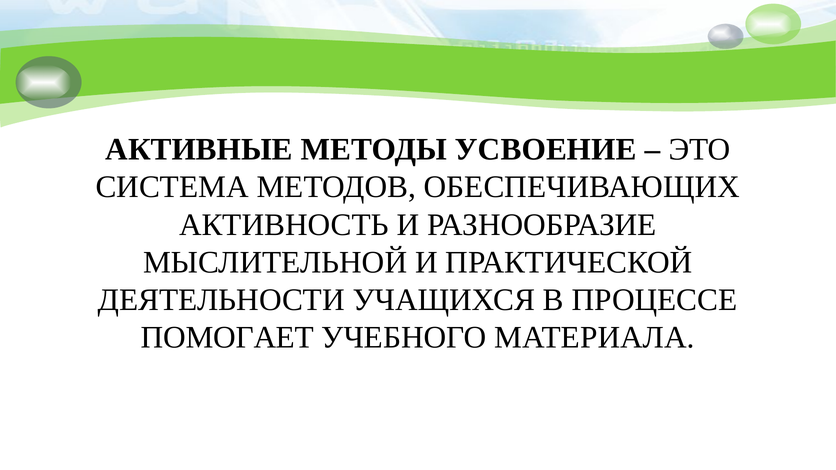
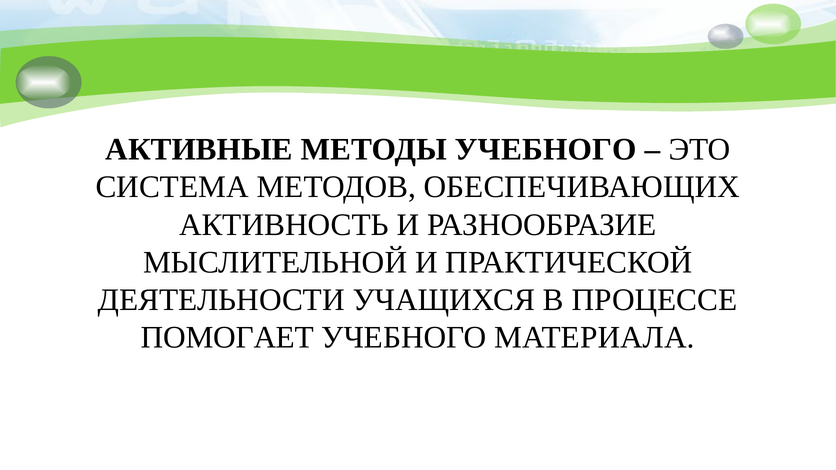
МЕТОДЫ УСВОЕНИЕ: УСВОЕНИЕ -> УЧЕБНОГО (546, 150)
